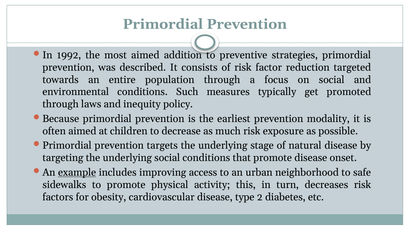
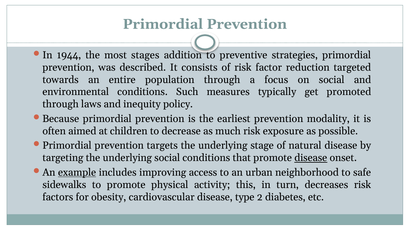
1992: 1992 -> 1944 (69, 55)
most aimed: aimed -> stages (145, 55)
disease underline: none -> present (311, 158)
